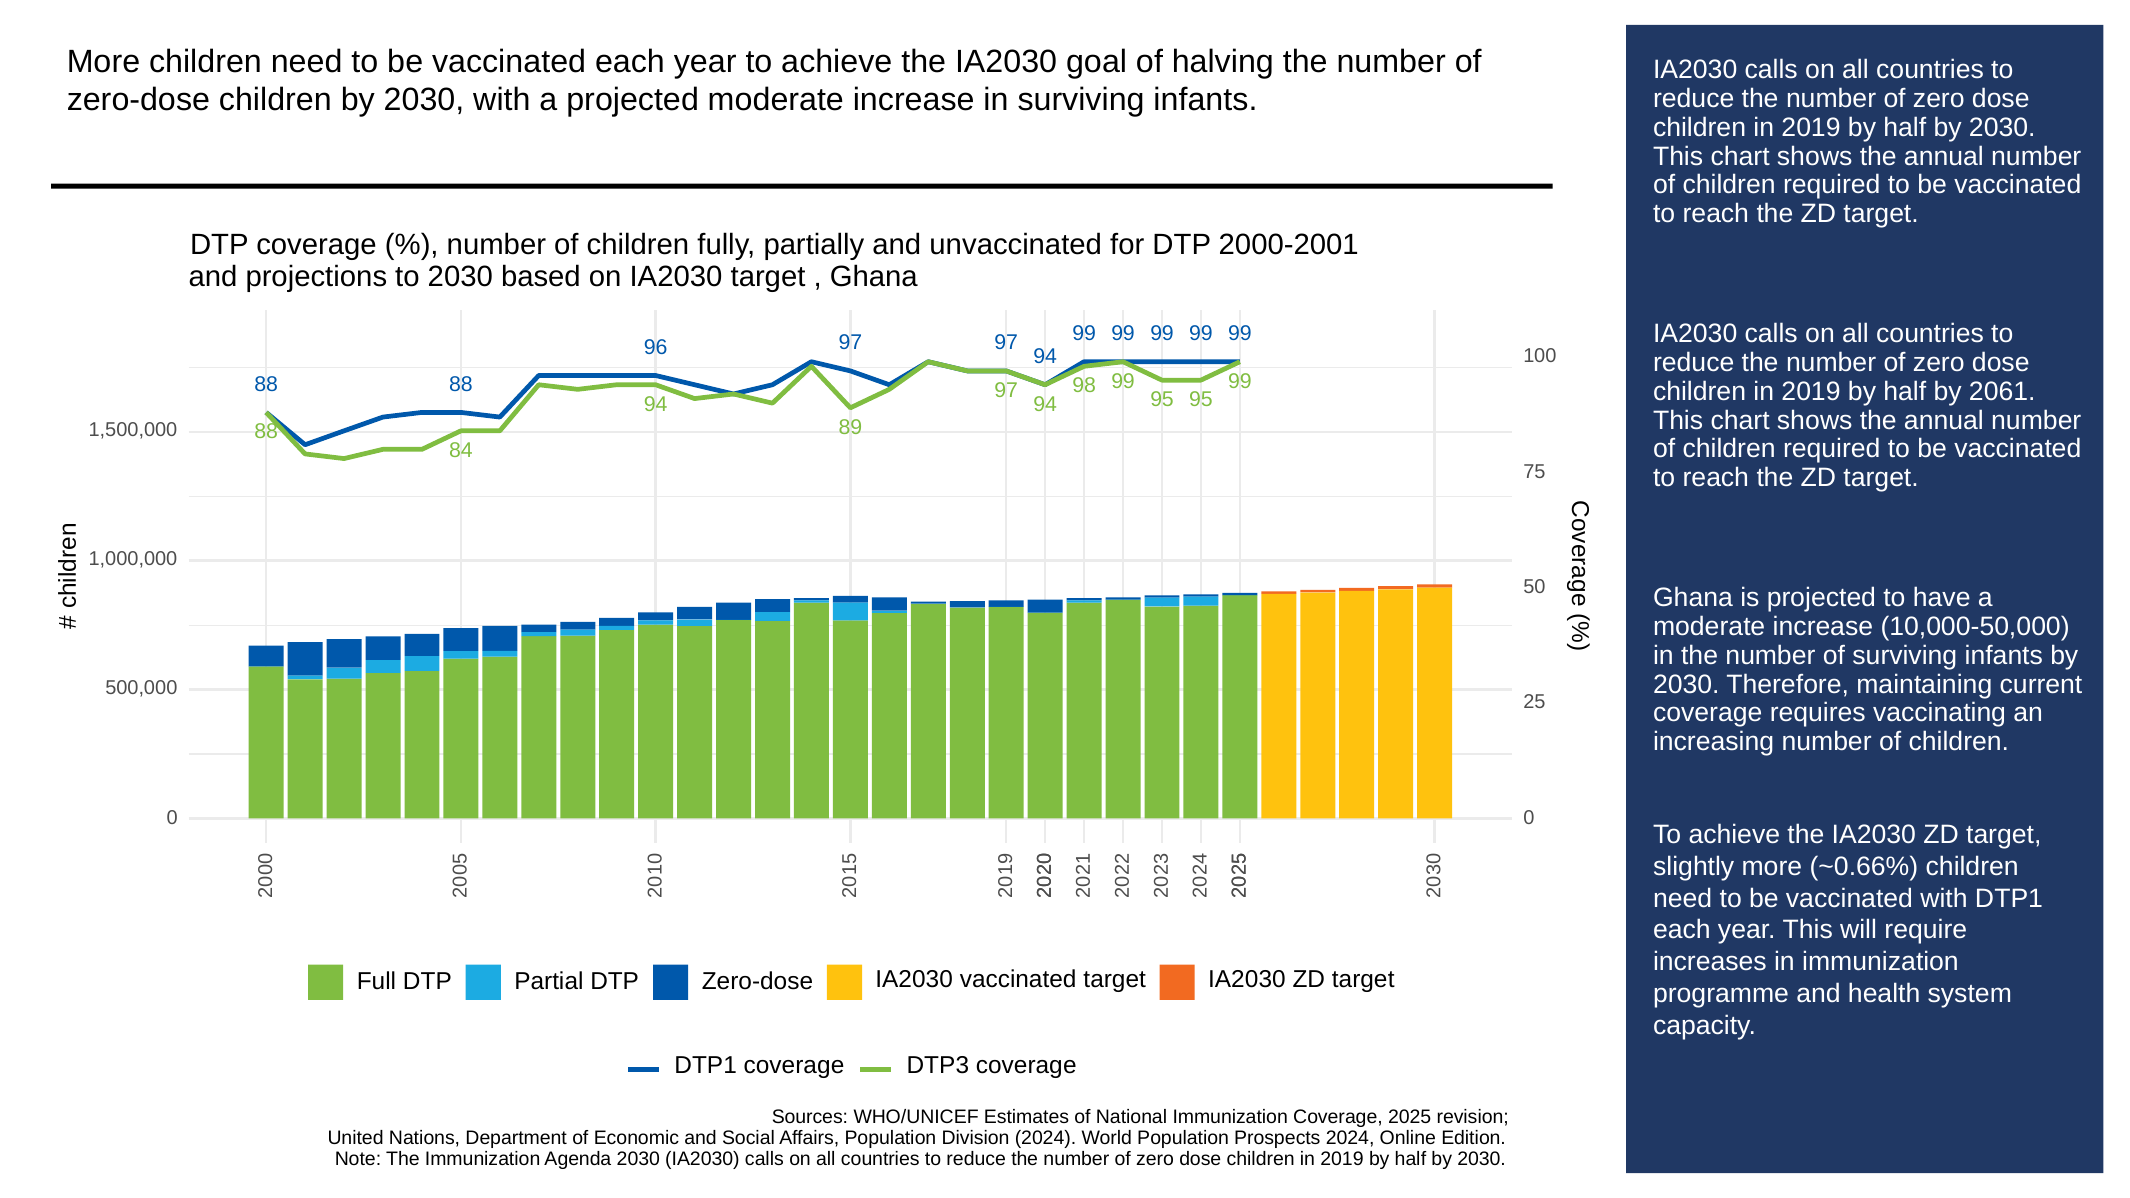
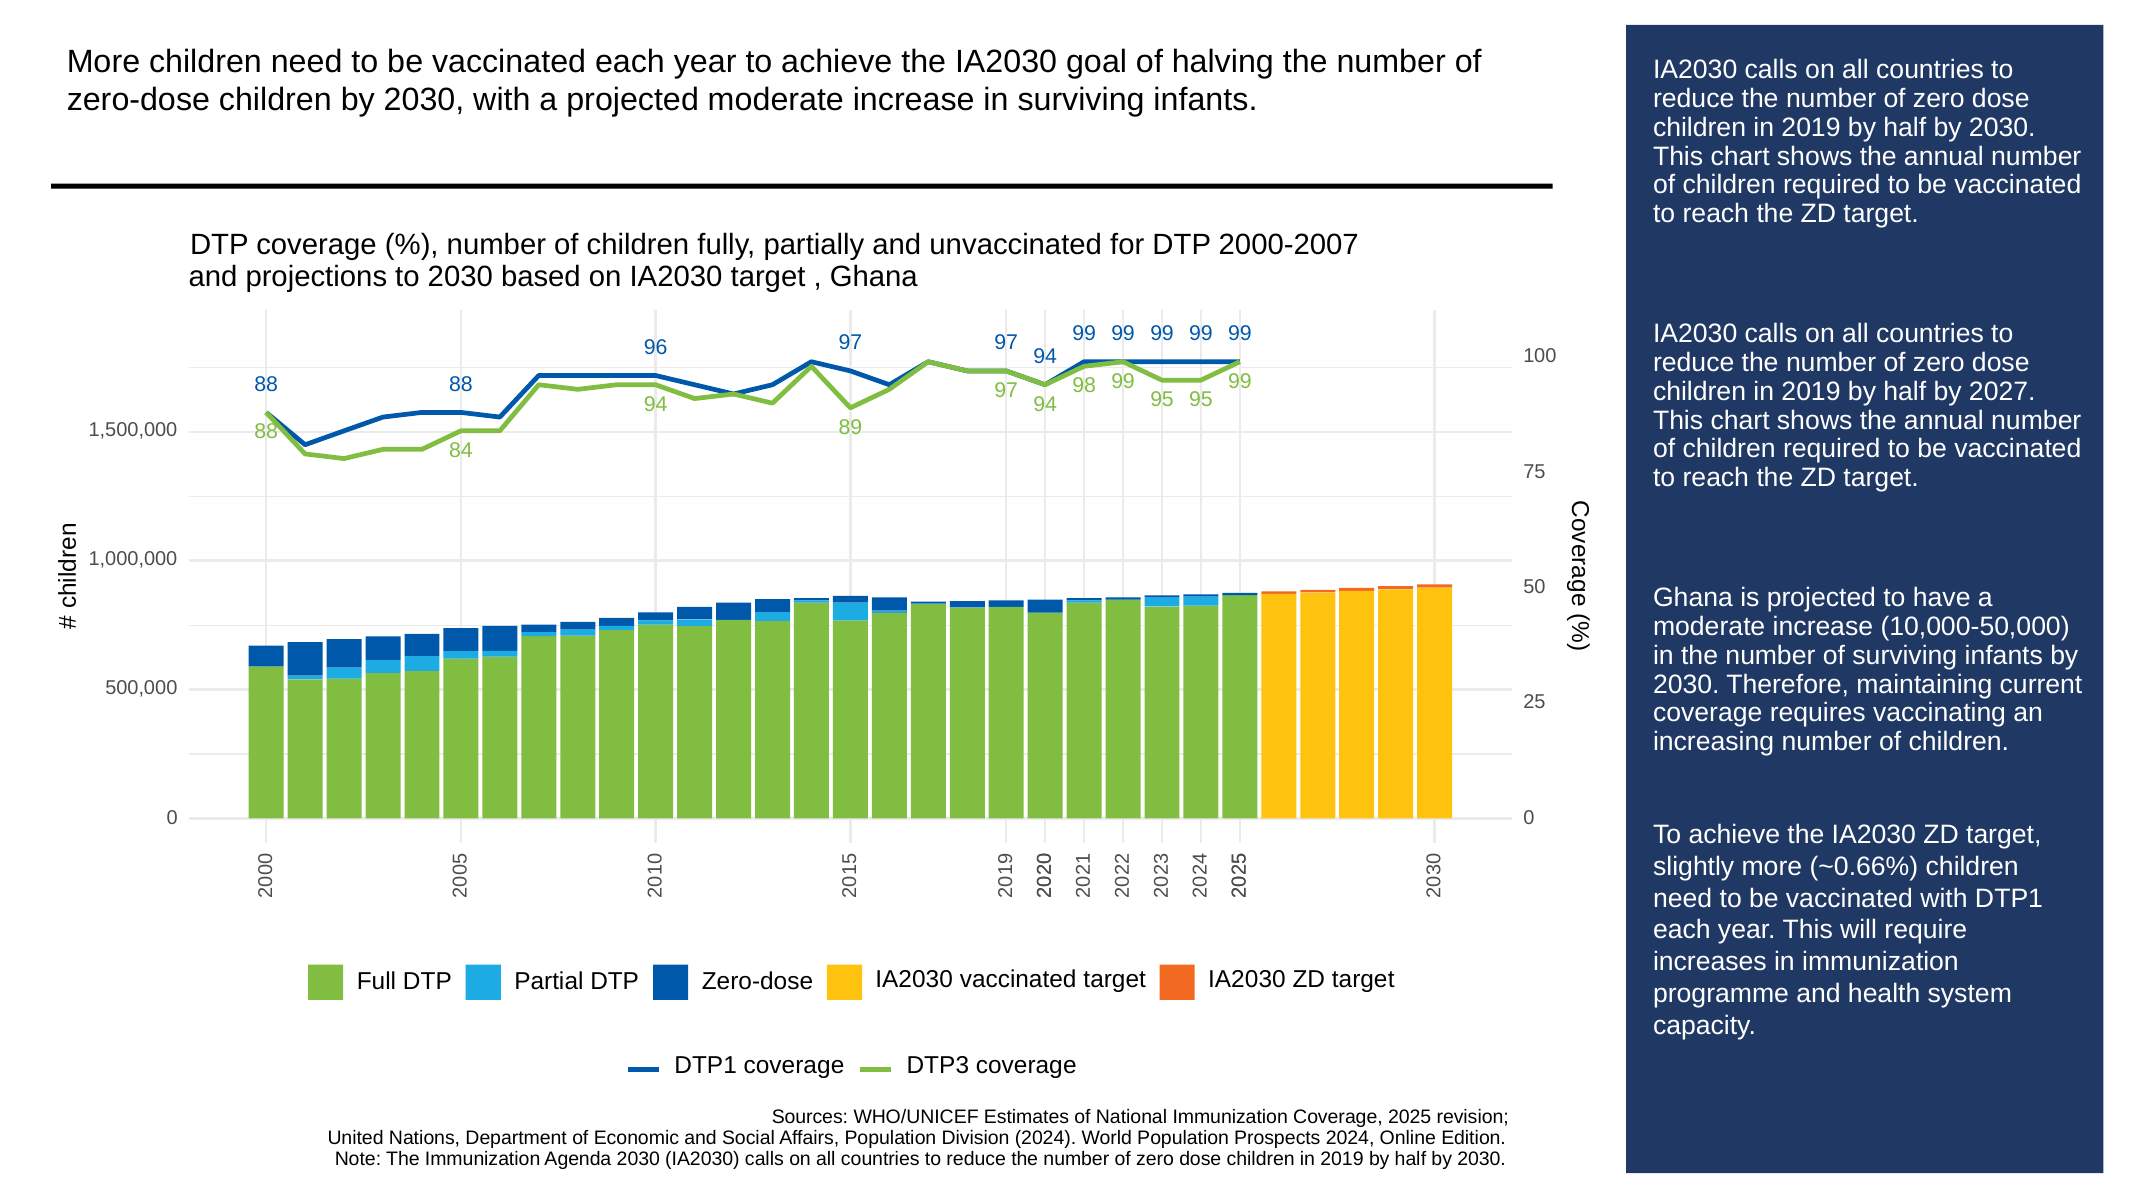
2000-2001: 2000-2001 -> 2000-2007 (1289, 245)
2061: 2061 -> 2027 (2002, 392)
